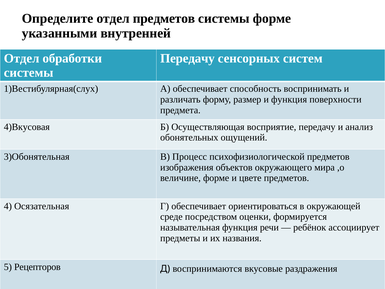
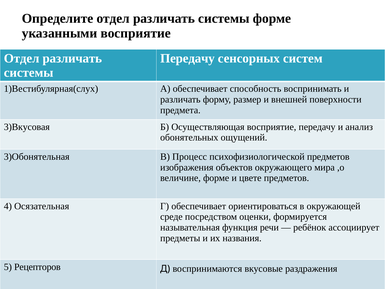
Определите отдел предметов: предметов -> различать (164, 18)
указанными внутренней: внутренней -> восприятие (136, 33)
обработки: обработки -> различать (72, 58)
и функция: функция -> внешней (289, 99)
4)Вкусовая: 4)Вкусовая -> 3)Вкусовая (27, 127)
